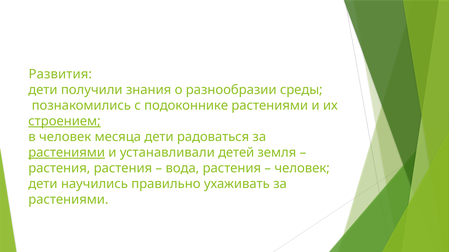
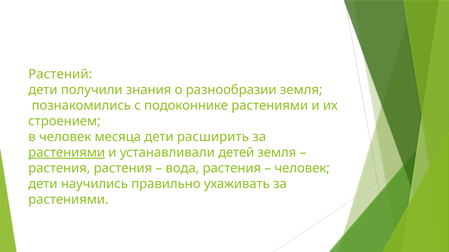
Развития: Развития -> Растений (60, 74)
разнообразии среды: среды -> земля (301, 90)
строением underline: present -> none (64, 121)
радоваться: радоваться -> расширить (213, 137)
